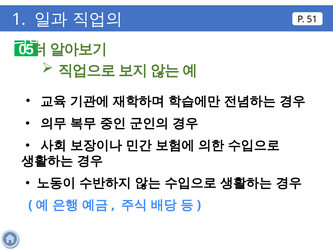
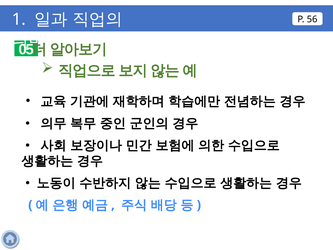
51: 51 -> 56 (312, 19)
